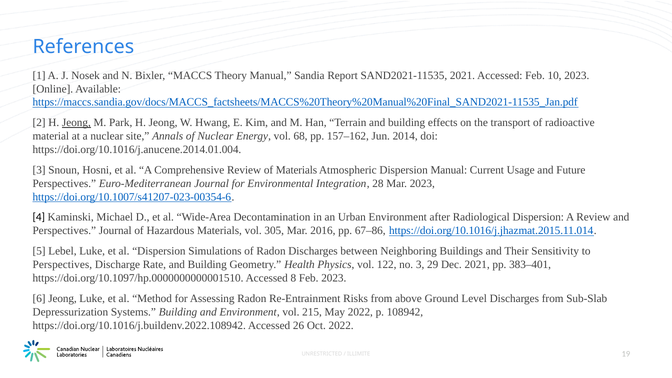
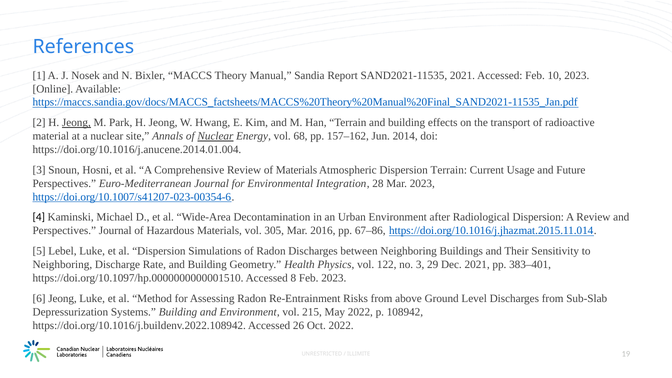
Nuclear underline: none -> present (215, 136)
Dispersion Manual: Manual -> Terrain (449, 170)
Perspectives: Perspectives -> Neighboring (62, 265)
